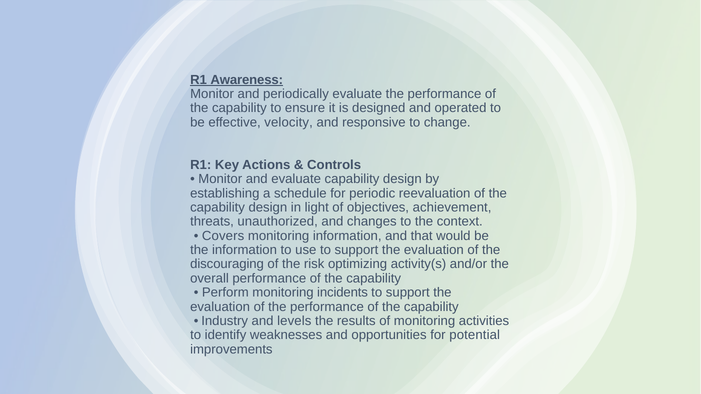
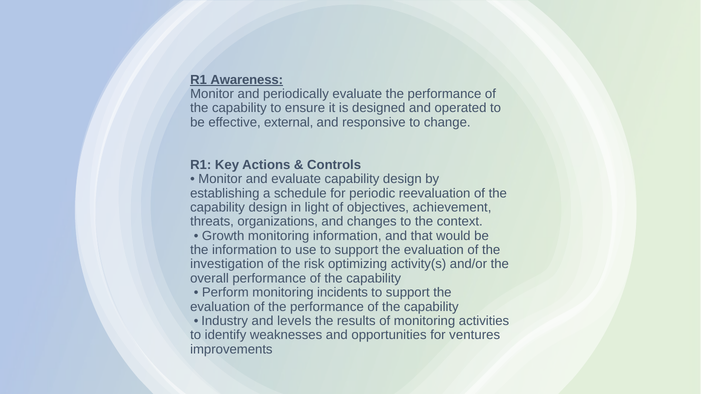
velocity: velocity -> external (289, 122)
unauthorized: unauthorized -> organizations (278, 222)
Covers: Covers -> Growth (223, 236)
discouraging: discouraging -> investigation (227, 264)
potential: potential -> ventures (475, 335)
